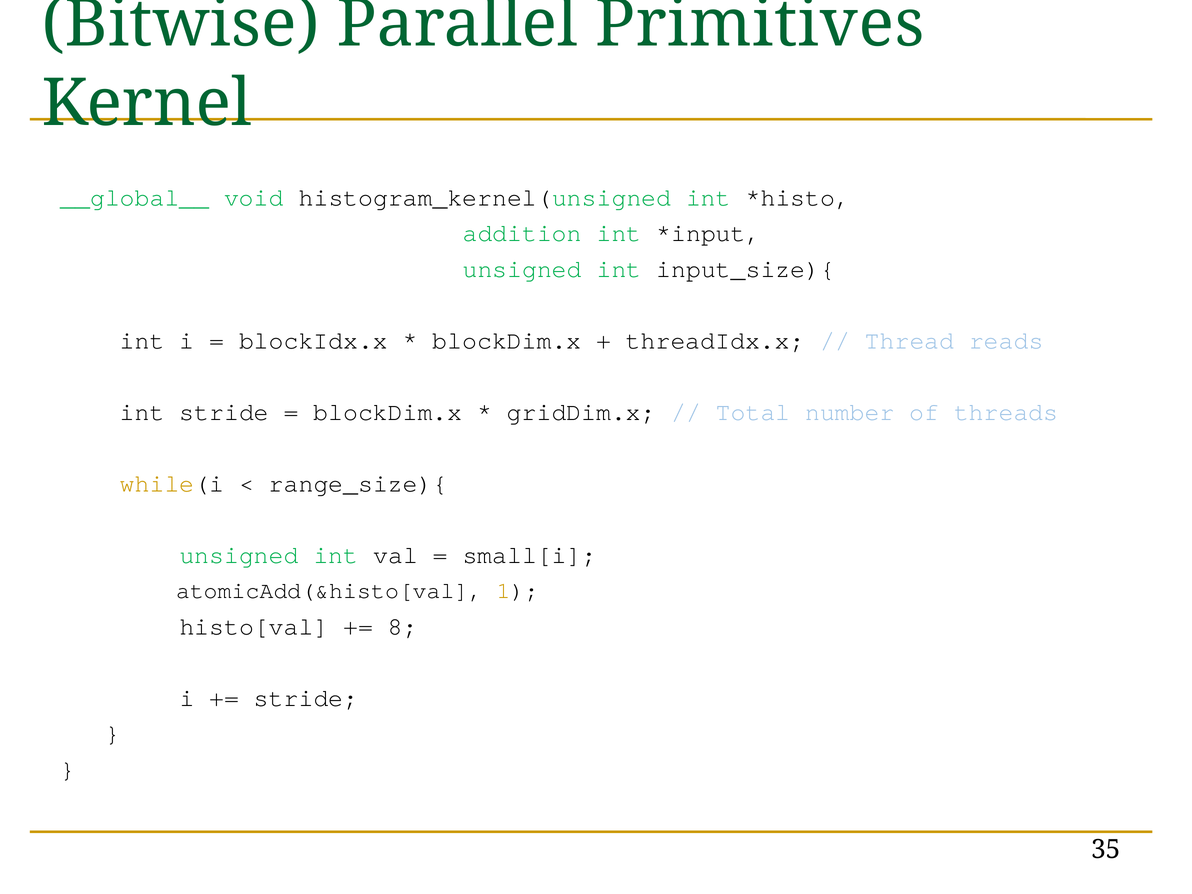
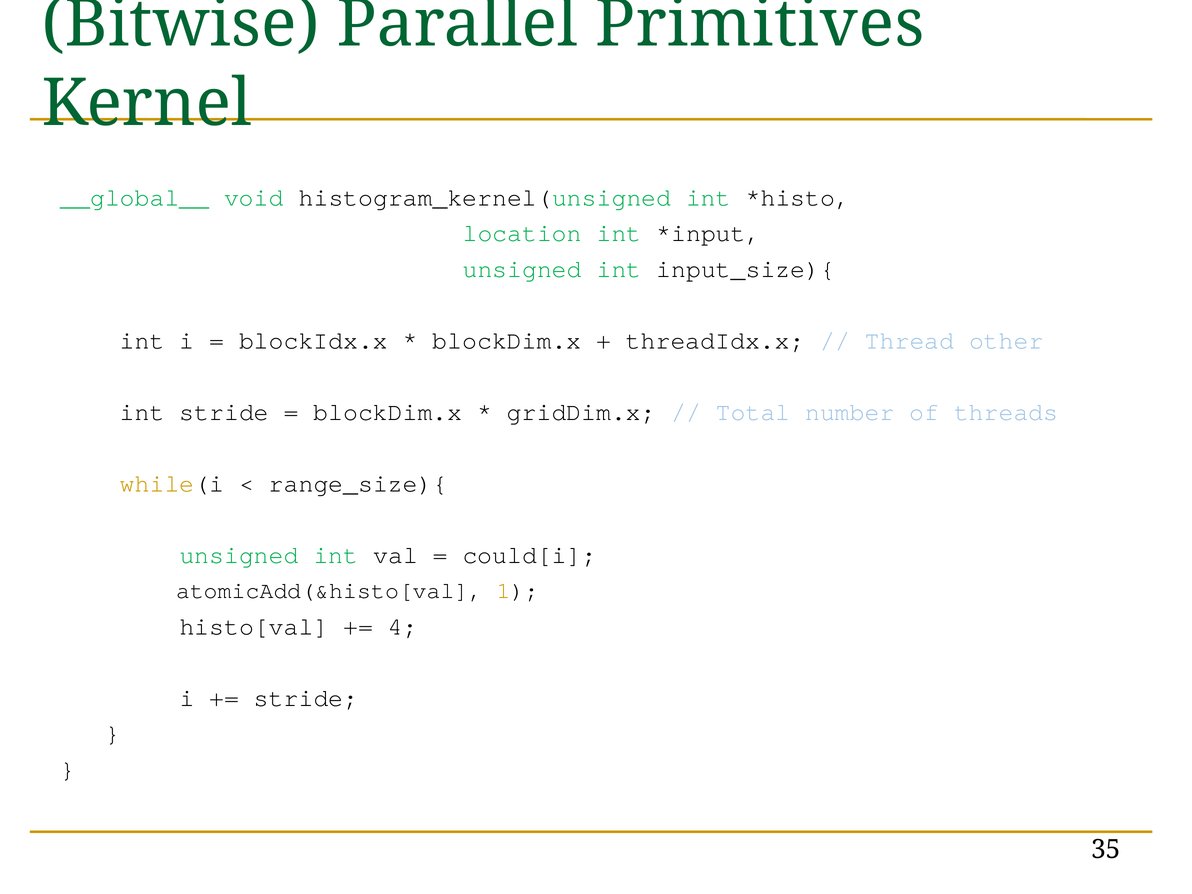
addition: addition -> location (522, 233)
reads: reads -> other (1006, 340)
small[i: small[i -> could[i (530, 555)
8: 8 -> 4 (403, 626)
